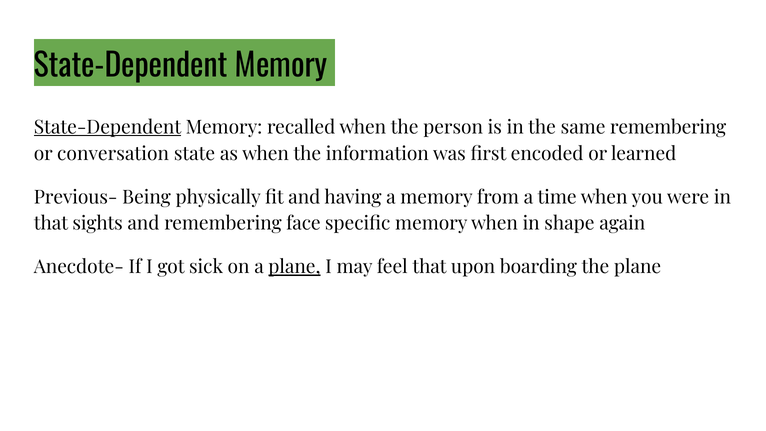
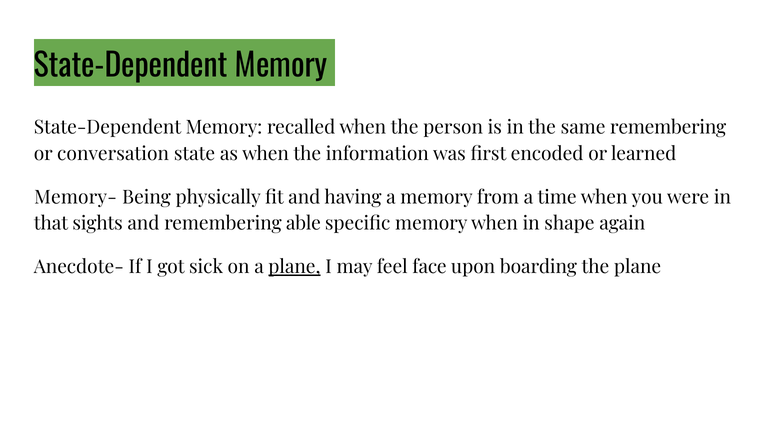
State-Dependent underline: present -> none (107, 127)
Previous-: Previous- -> Memory- (76, 197)
face: face -> able (303, 224)
feel that: that -> face (430, 267)
